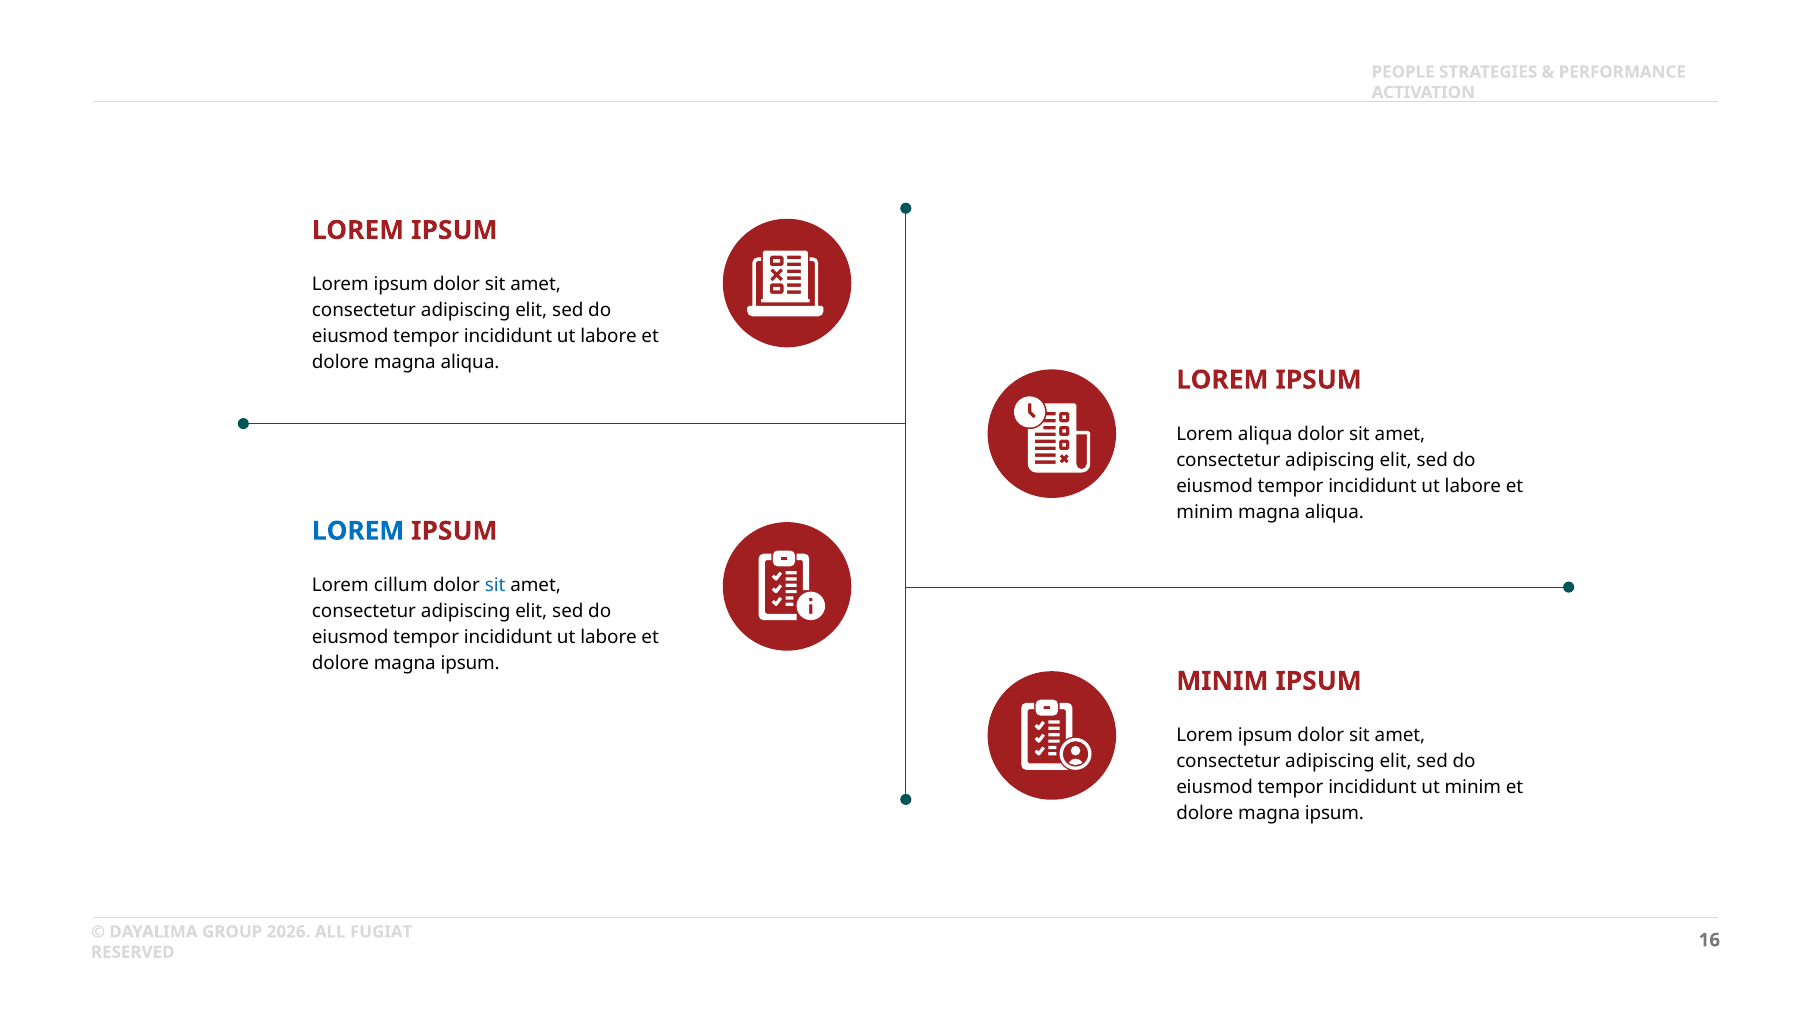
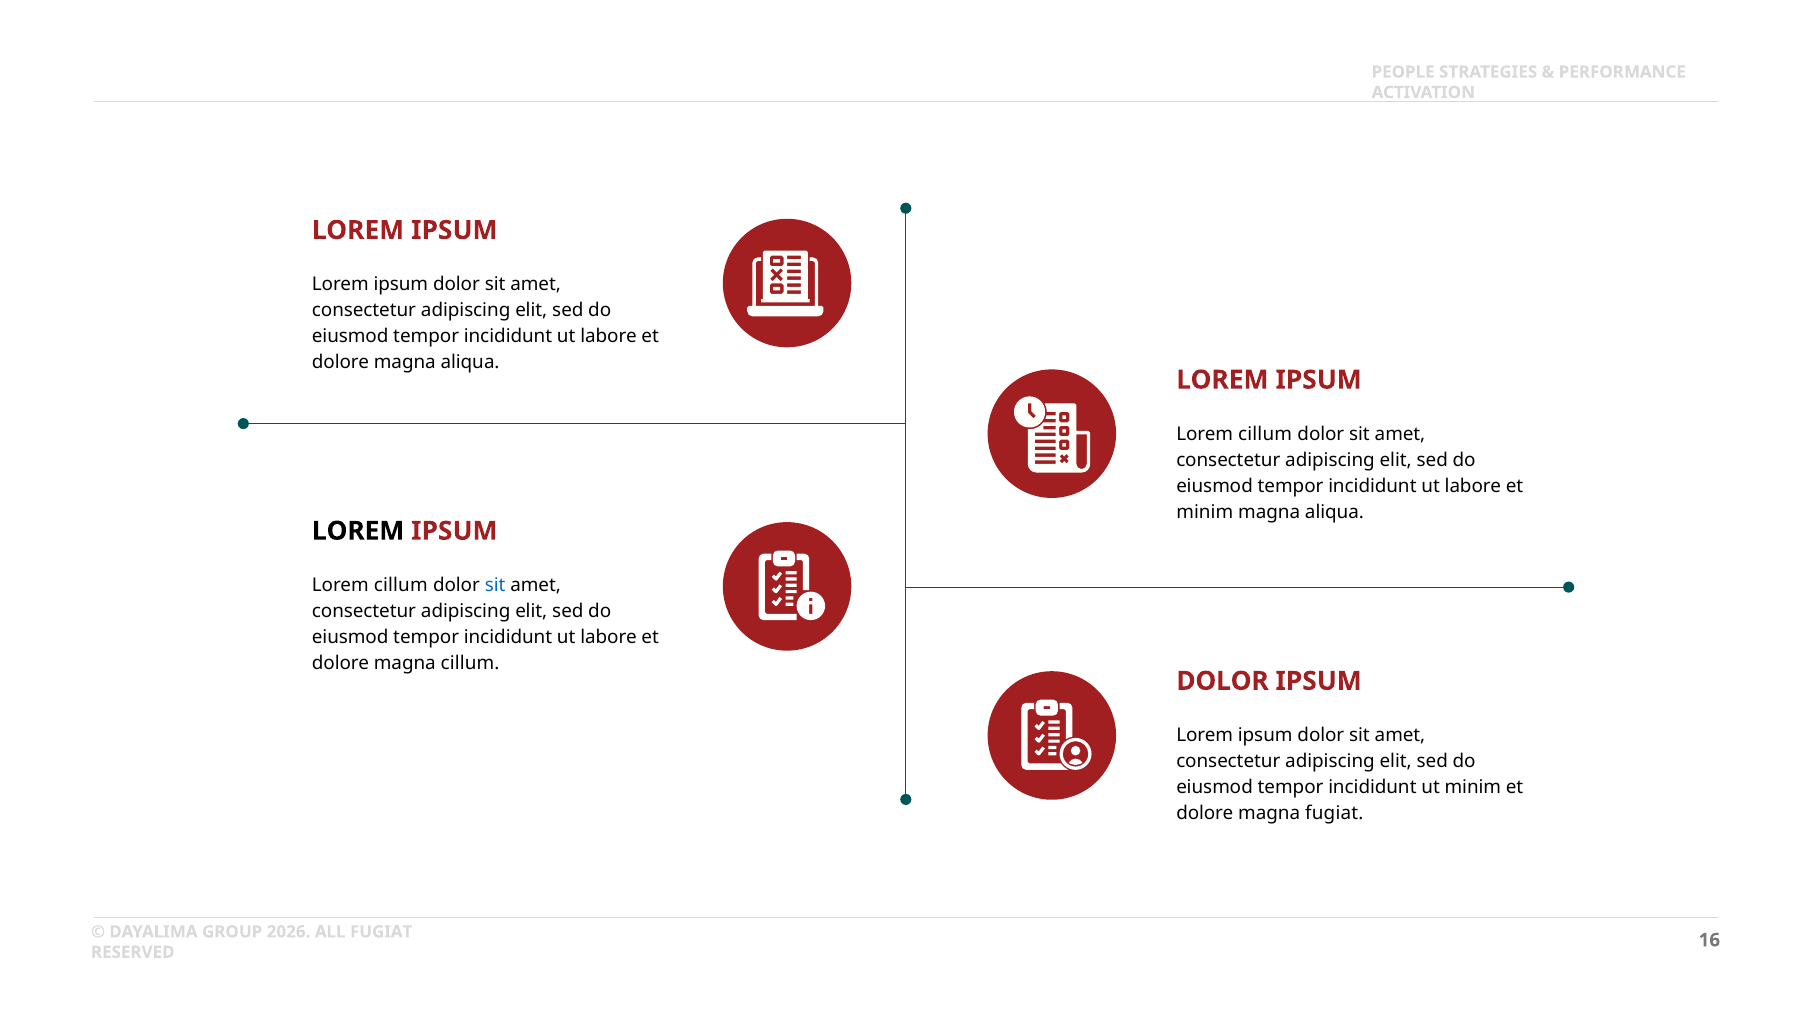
aliqua: aliqua -> cillum (1265, 434)
LOREM colour: blue -> black (358, 531)
ipsum: ipsum -> cillum (470, 663)
MINIM: MINIM -> DOLOR (1222, 681)
ipsum: ipsum -> fugiat (1334, 814)
